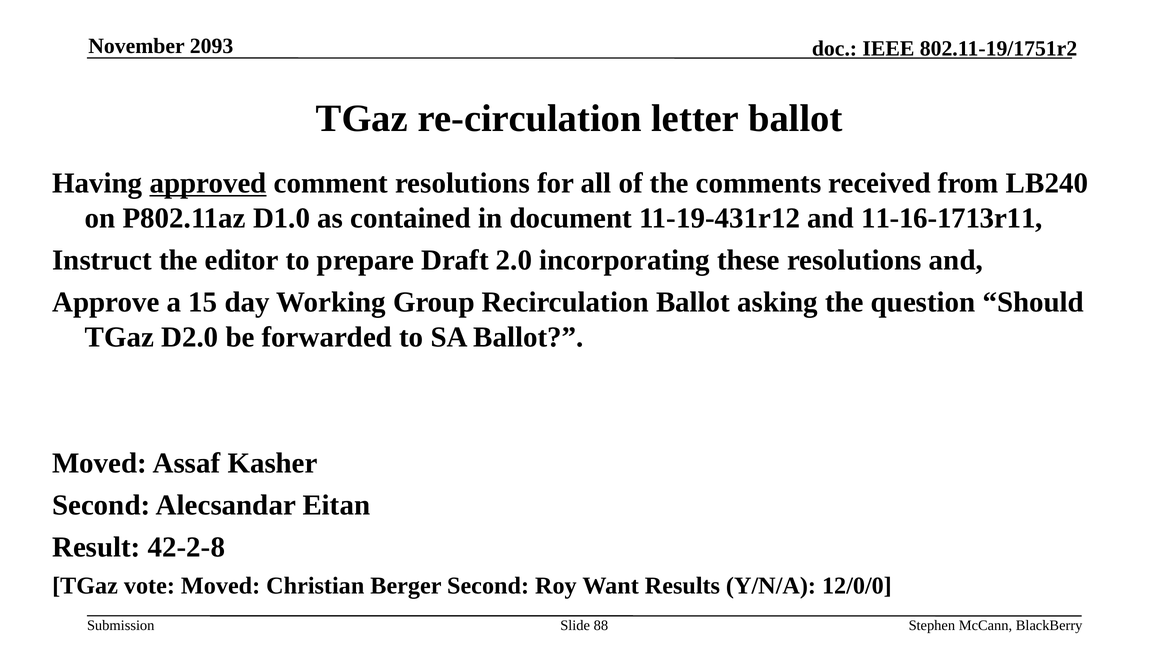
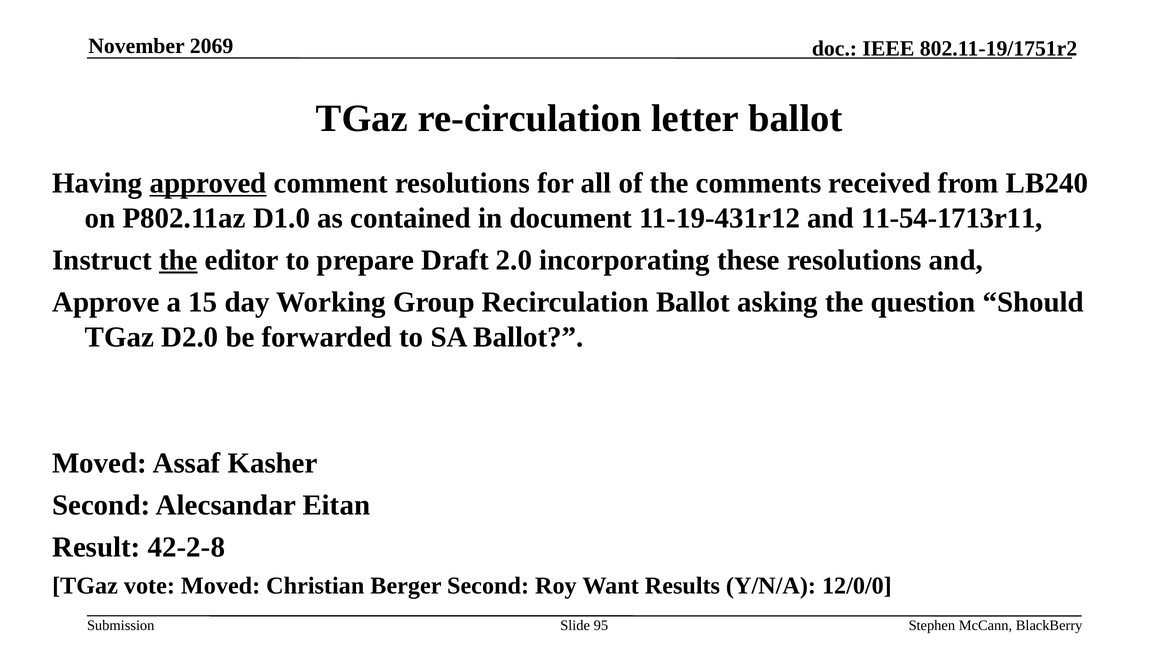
2093: 2093 -> 2069 (212, 46)
11-16-1713r11: 11-16-1713r11 -> 11-54-1713r11 (952, 218)
the underline: none -> present (178, 260)
88: 88 -> 95 (601, 625)
